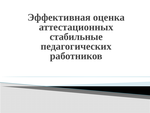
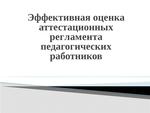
стабильные: стабильные -> регламента (76, 37)
